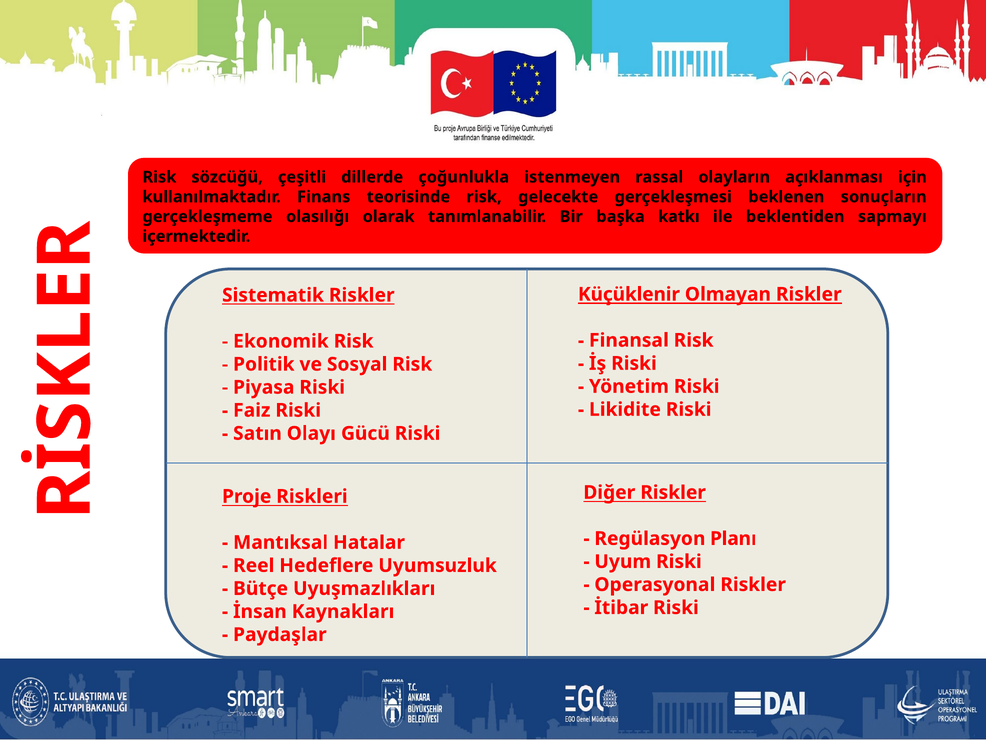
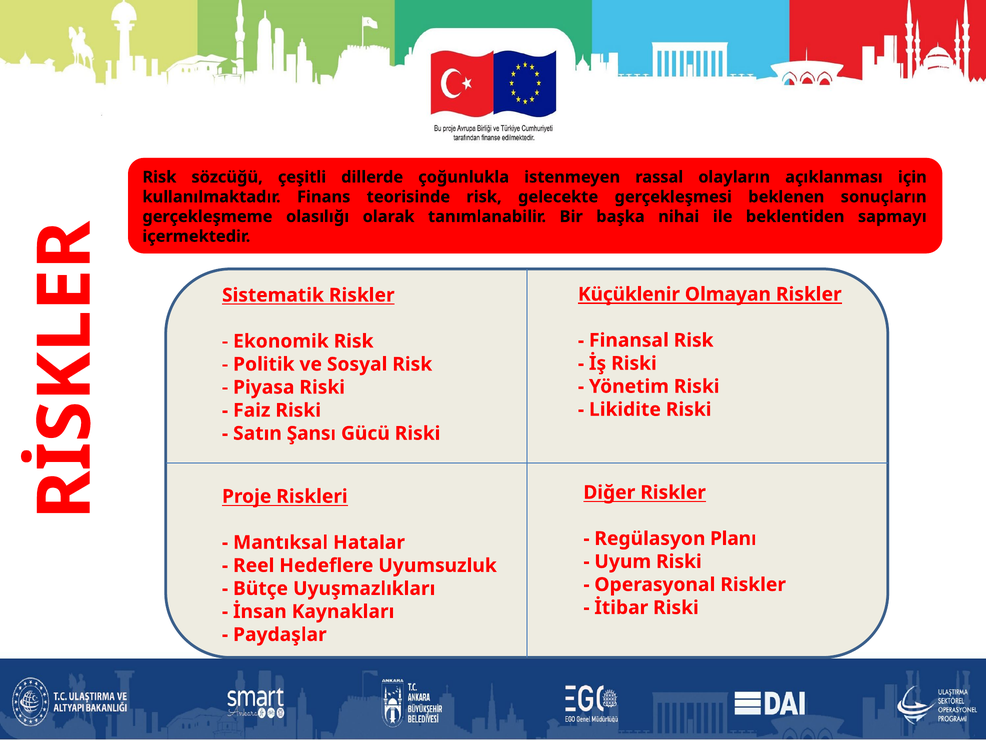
katkı: katkı -> nihai (679, 216)
Olayı: Olayı -> Şansı (311, 433)
